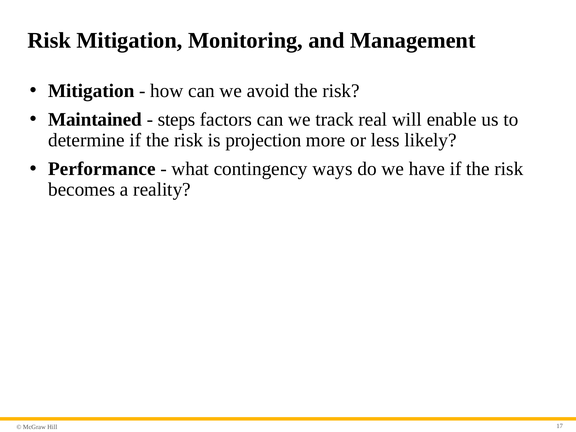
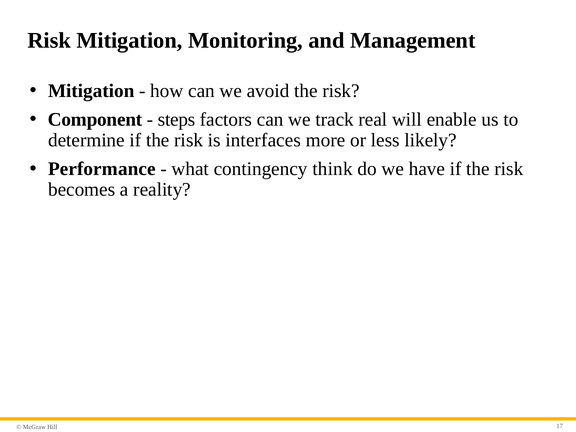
Maintained: Maintained -> Component (95, 119)
projection: projection -> interfaces (263, 140)
ways: ways -> think (333, 169)
